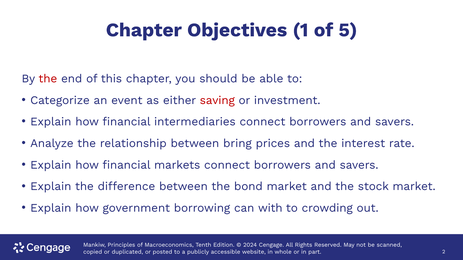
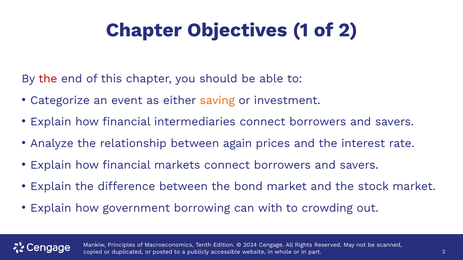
of 5: 5 -> 2 (348, 30)
saving colour: red -> orange (217, 100)
bring: bring -> again (238, 144)
